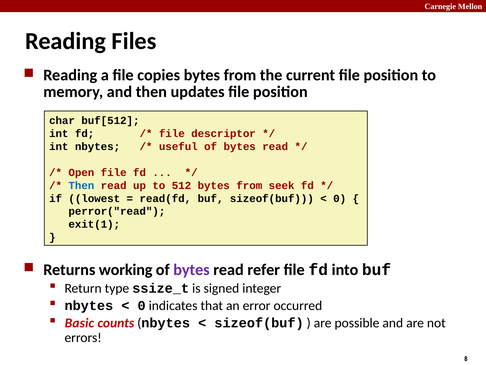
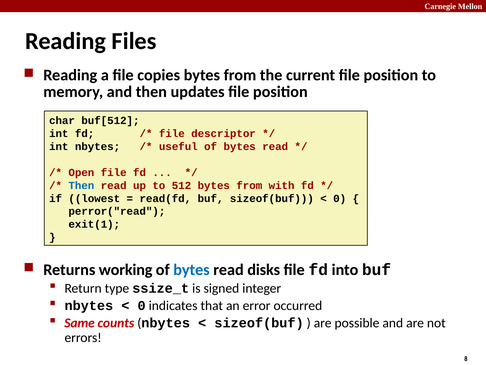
seek: seek -> with (282, 185)
bytes colour: purple -> blue (191, 269)
refer: refer -> disks (264, 269)
Basic: Basic -> Same (80, 323)
